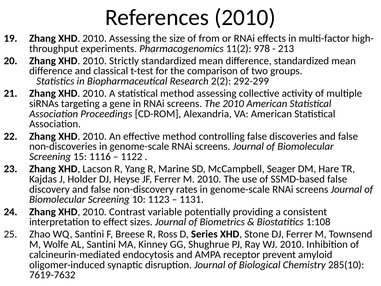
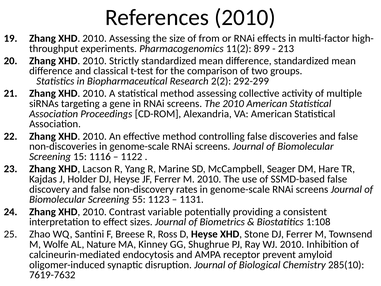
978: 978 -> 899 (262, 48)
10: 10 -> 55 (139, 199)
D Series: Series -> Heyse (204, 234)
AL Santini: Santini -> Nature (101, 244)
